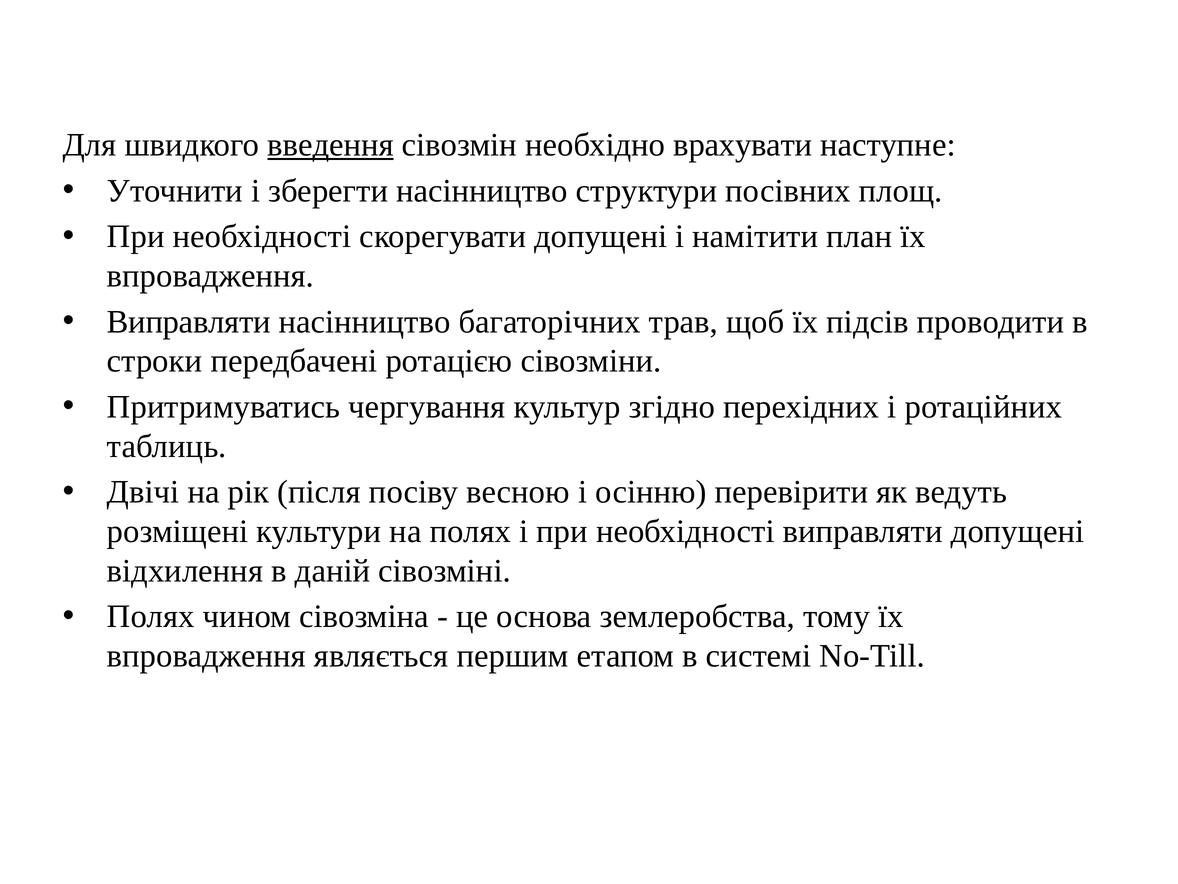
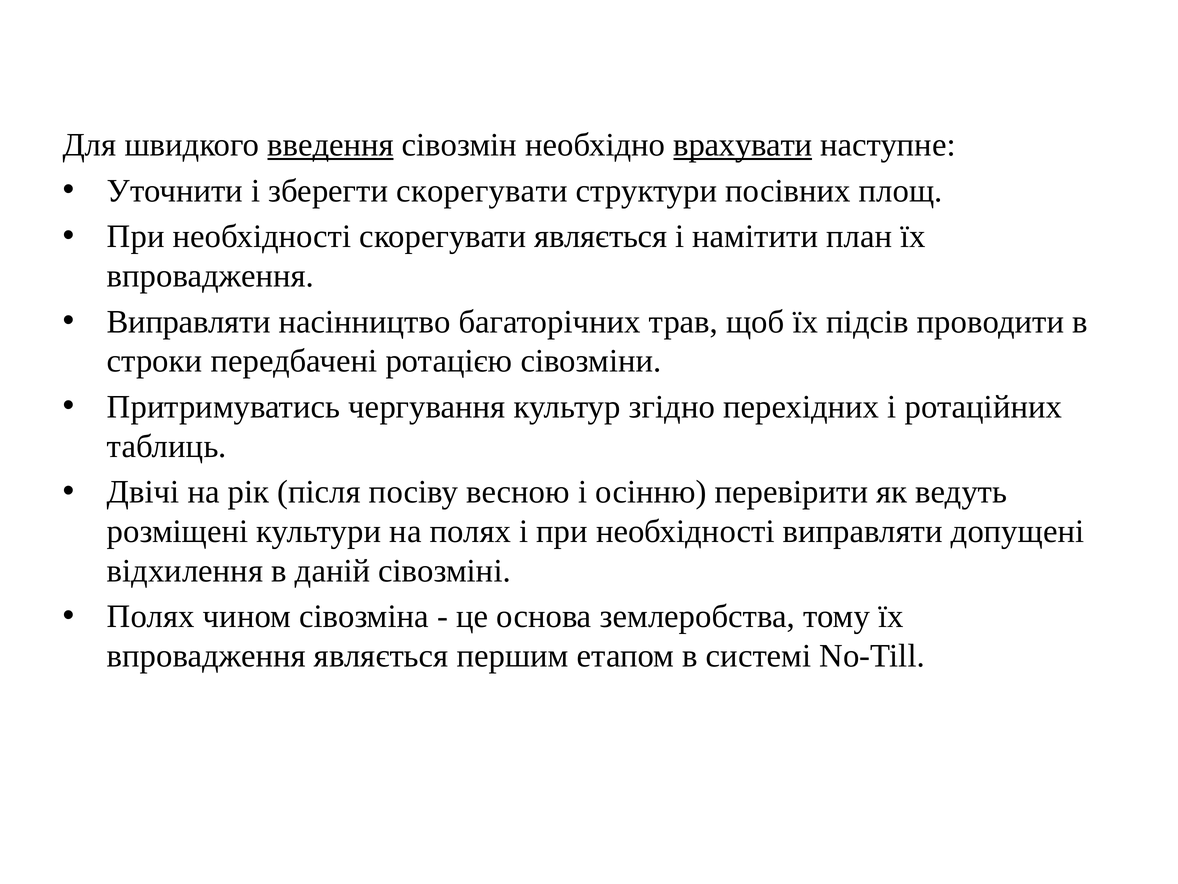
врахувати underline: none -> present (743, 145)
зберегти насінництво: насінництво -> скорегувати (482, 191)
скорегувати допущені: допущені -> являється (601, 237)
